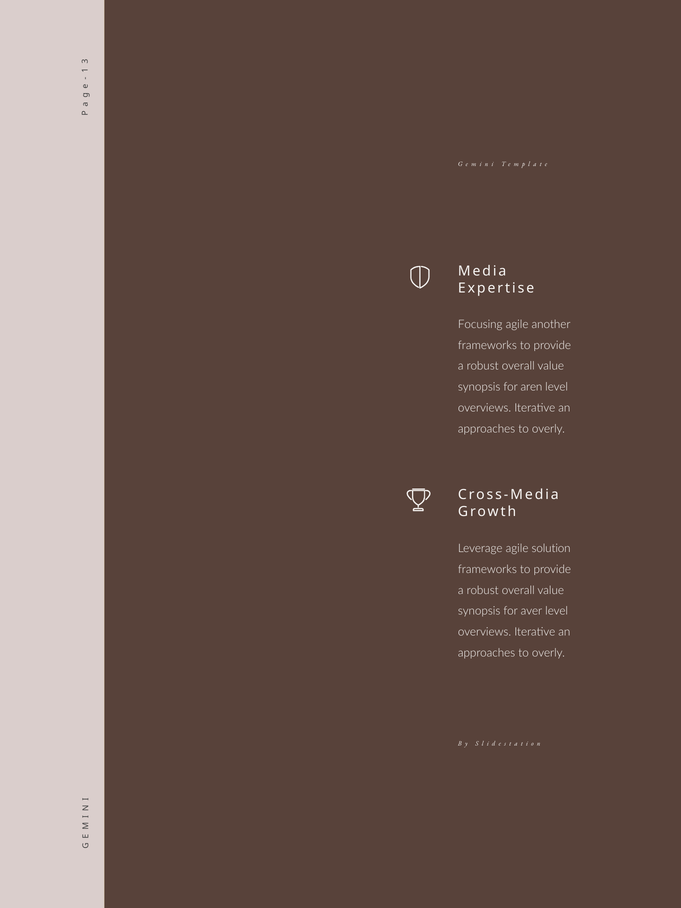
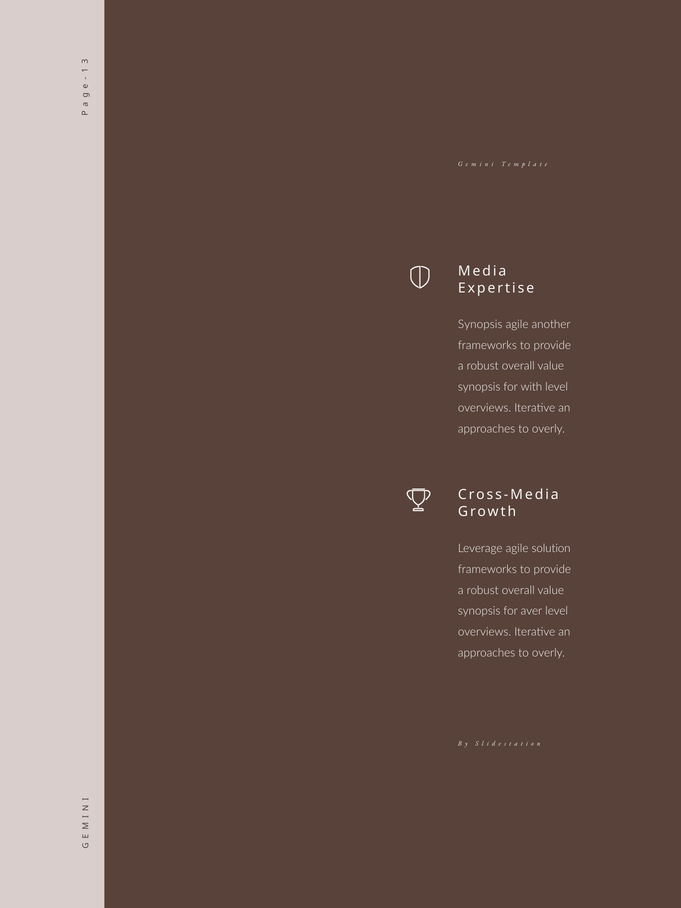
Focusing: Focusing -> Synopsis (480, 324)
aren: aren -> with (531, 387)
